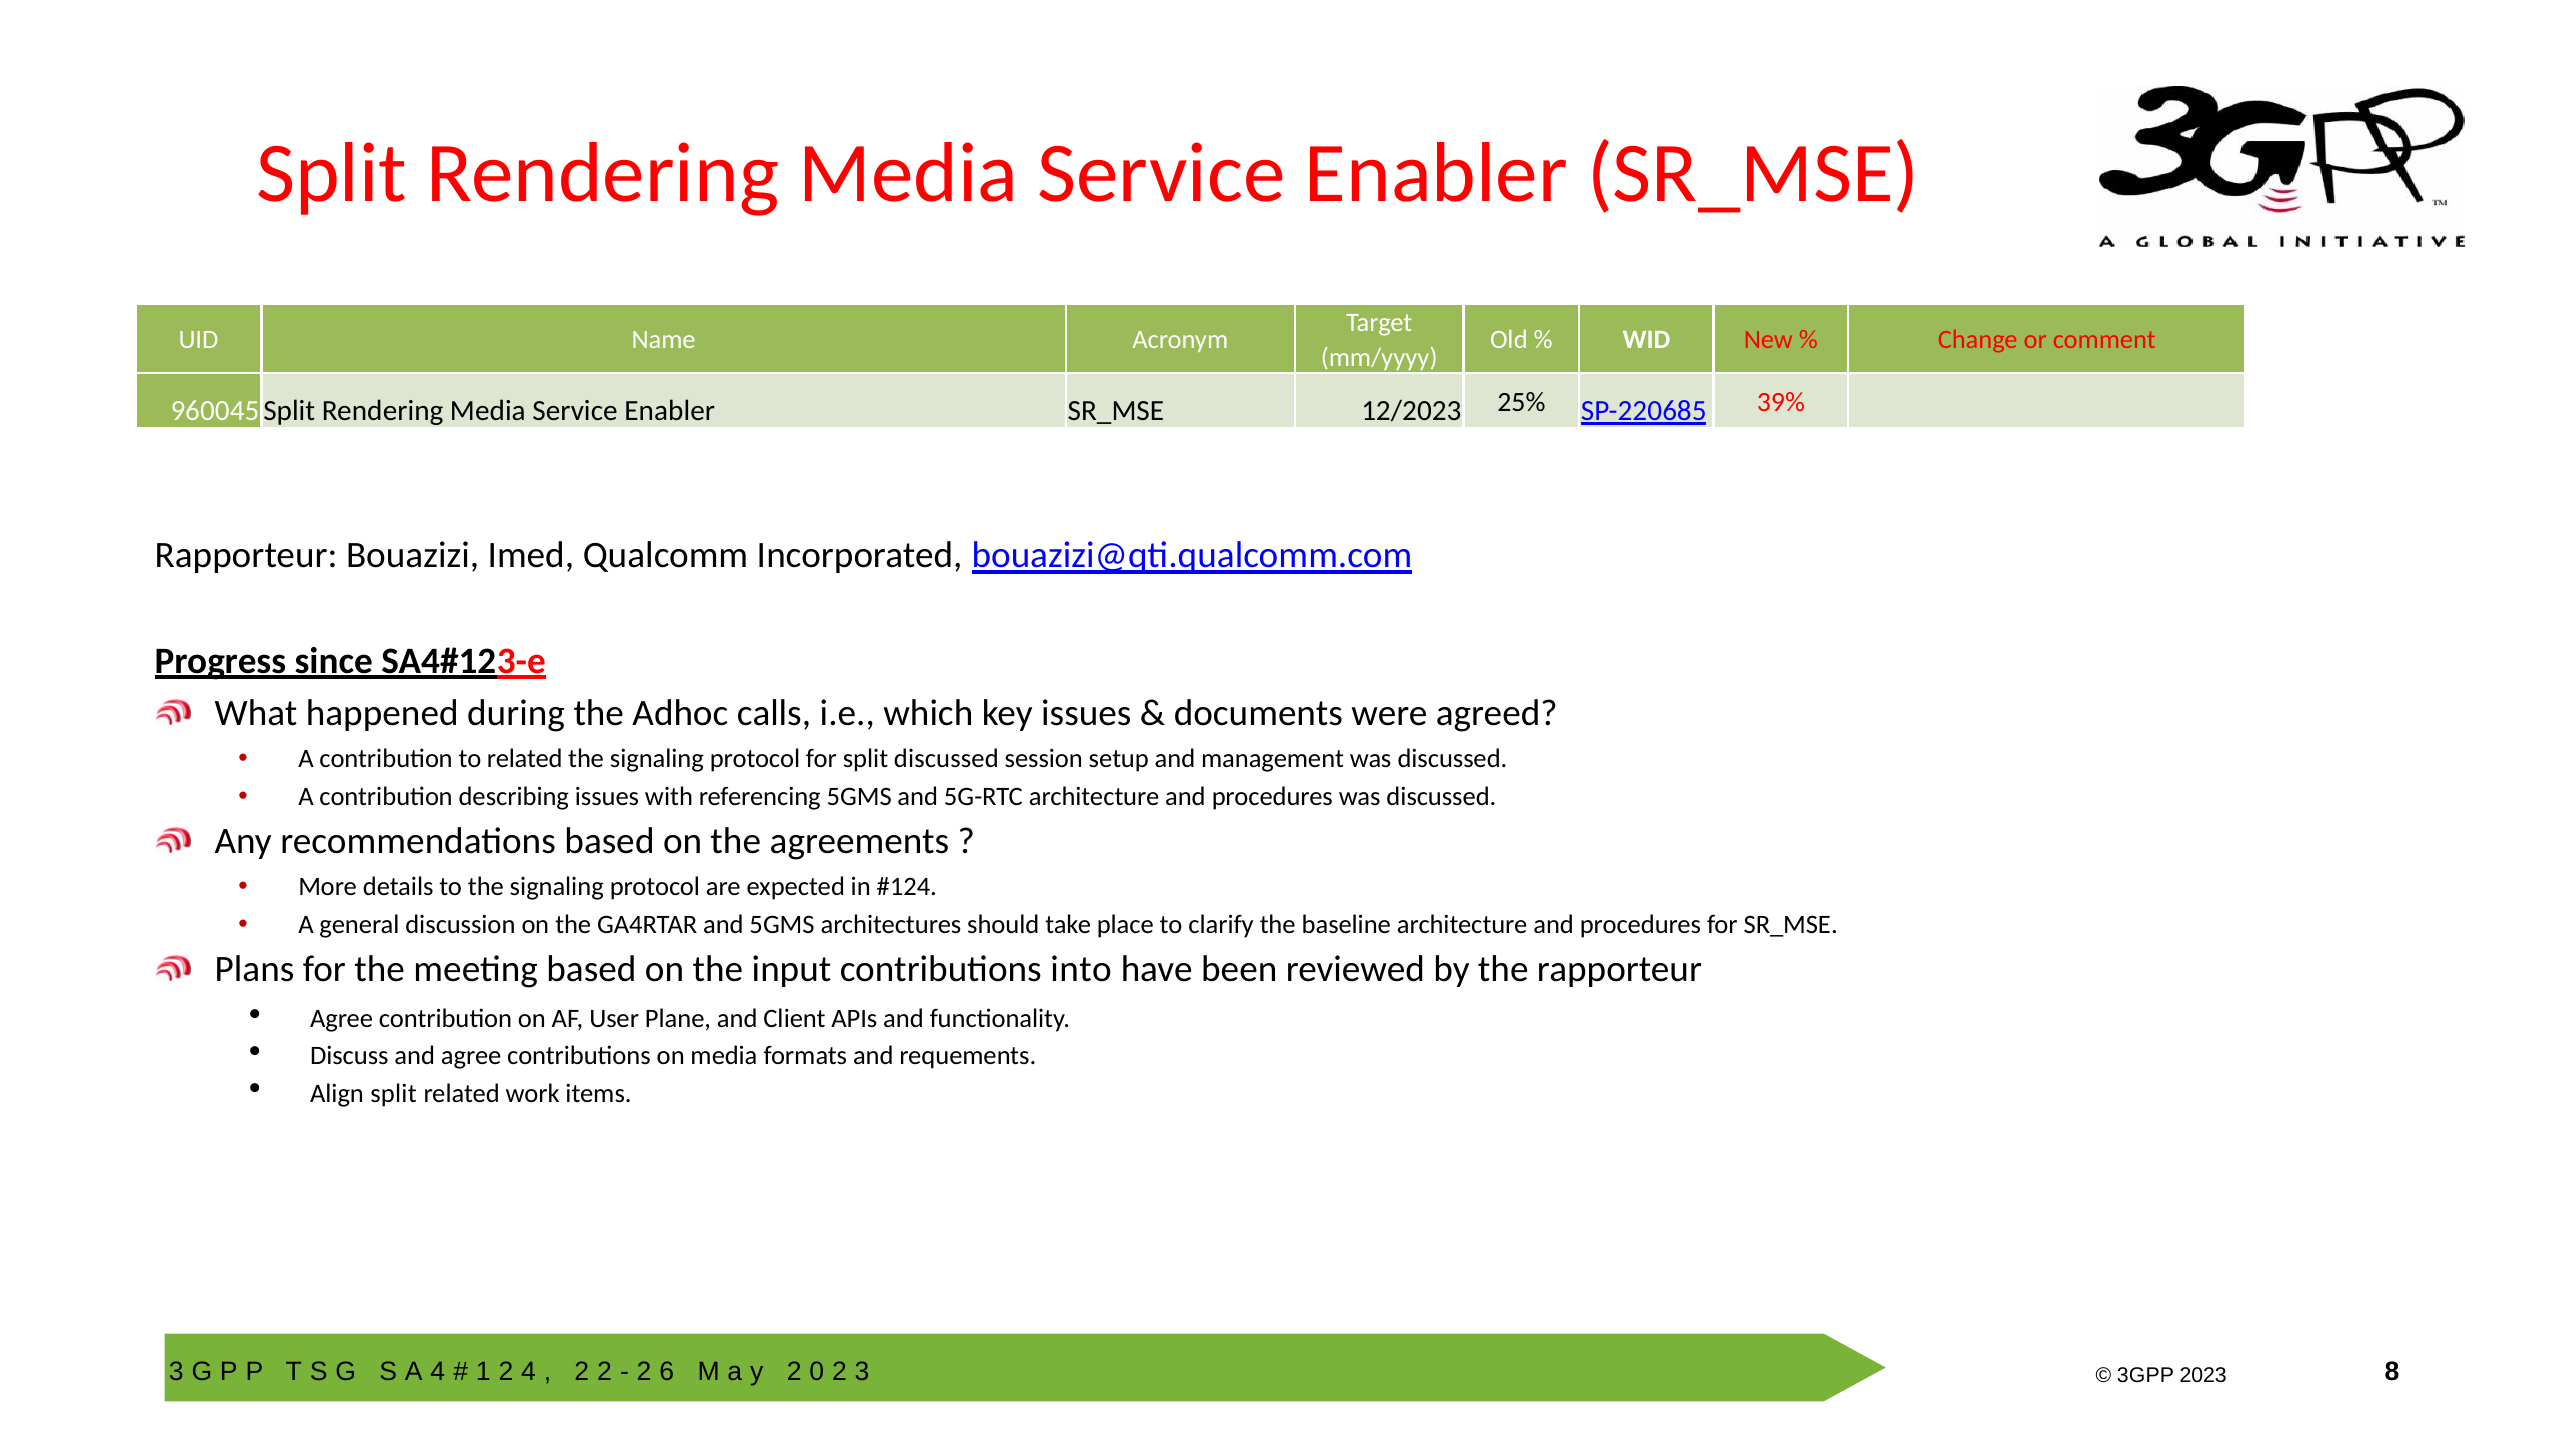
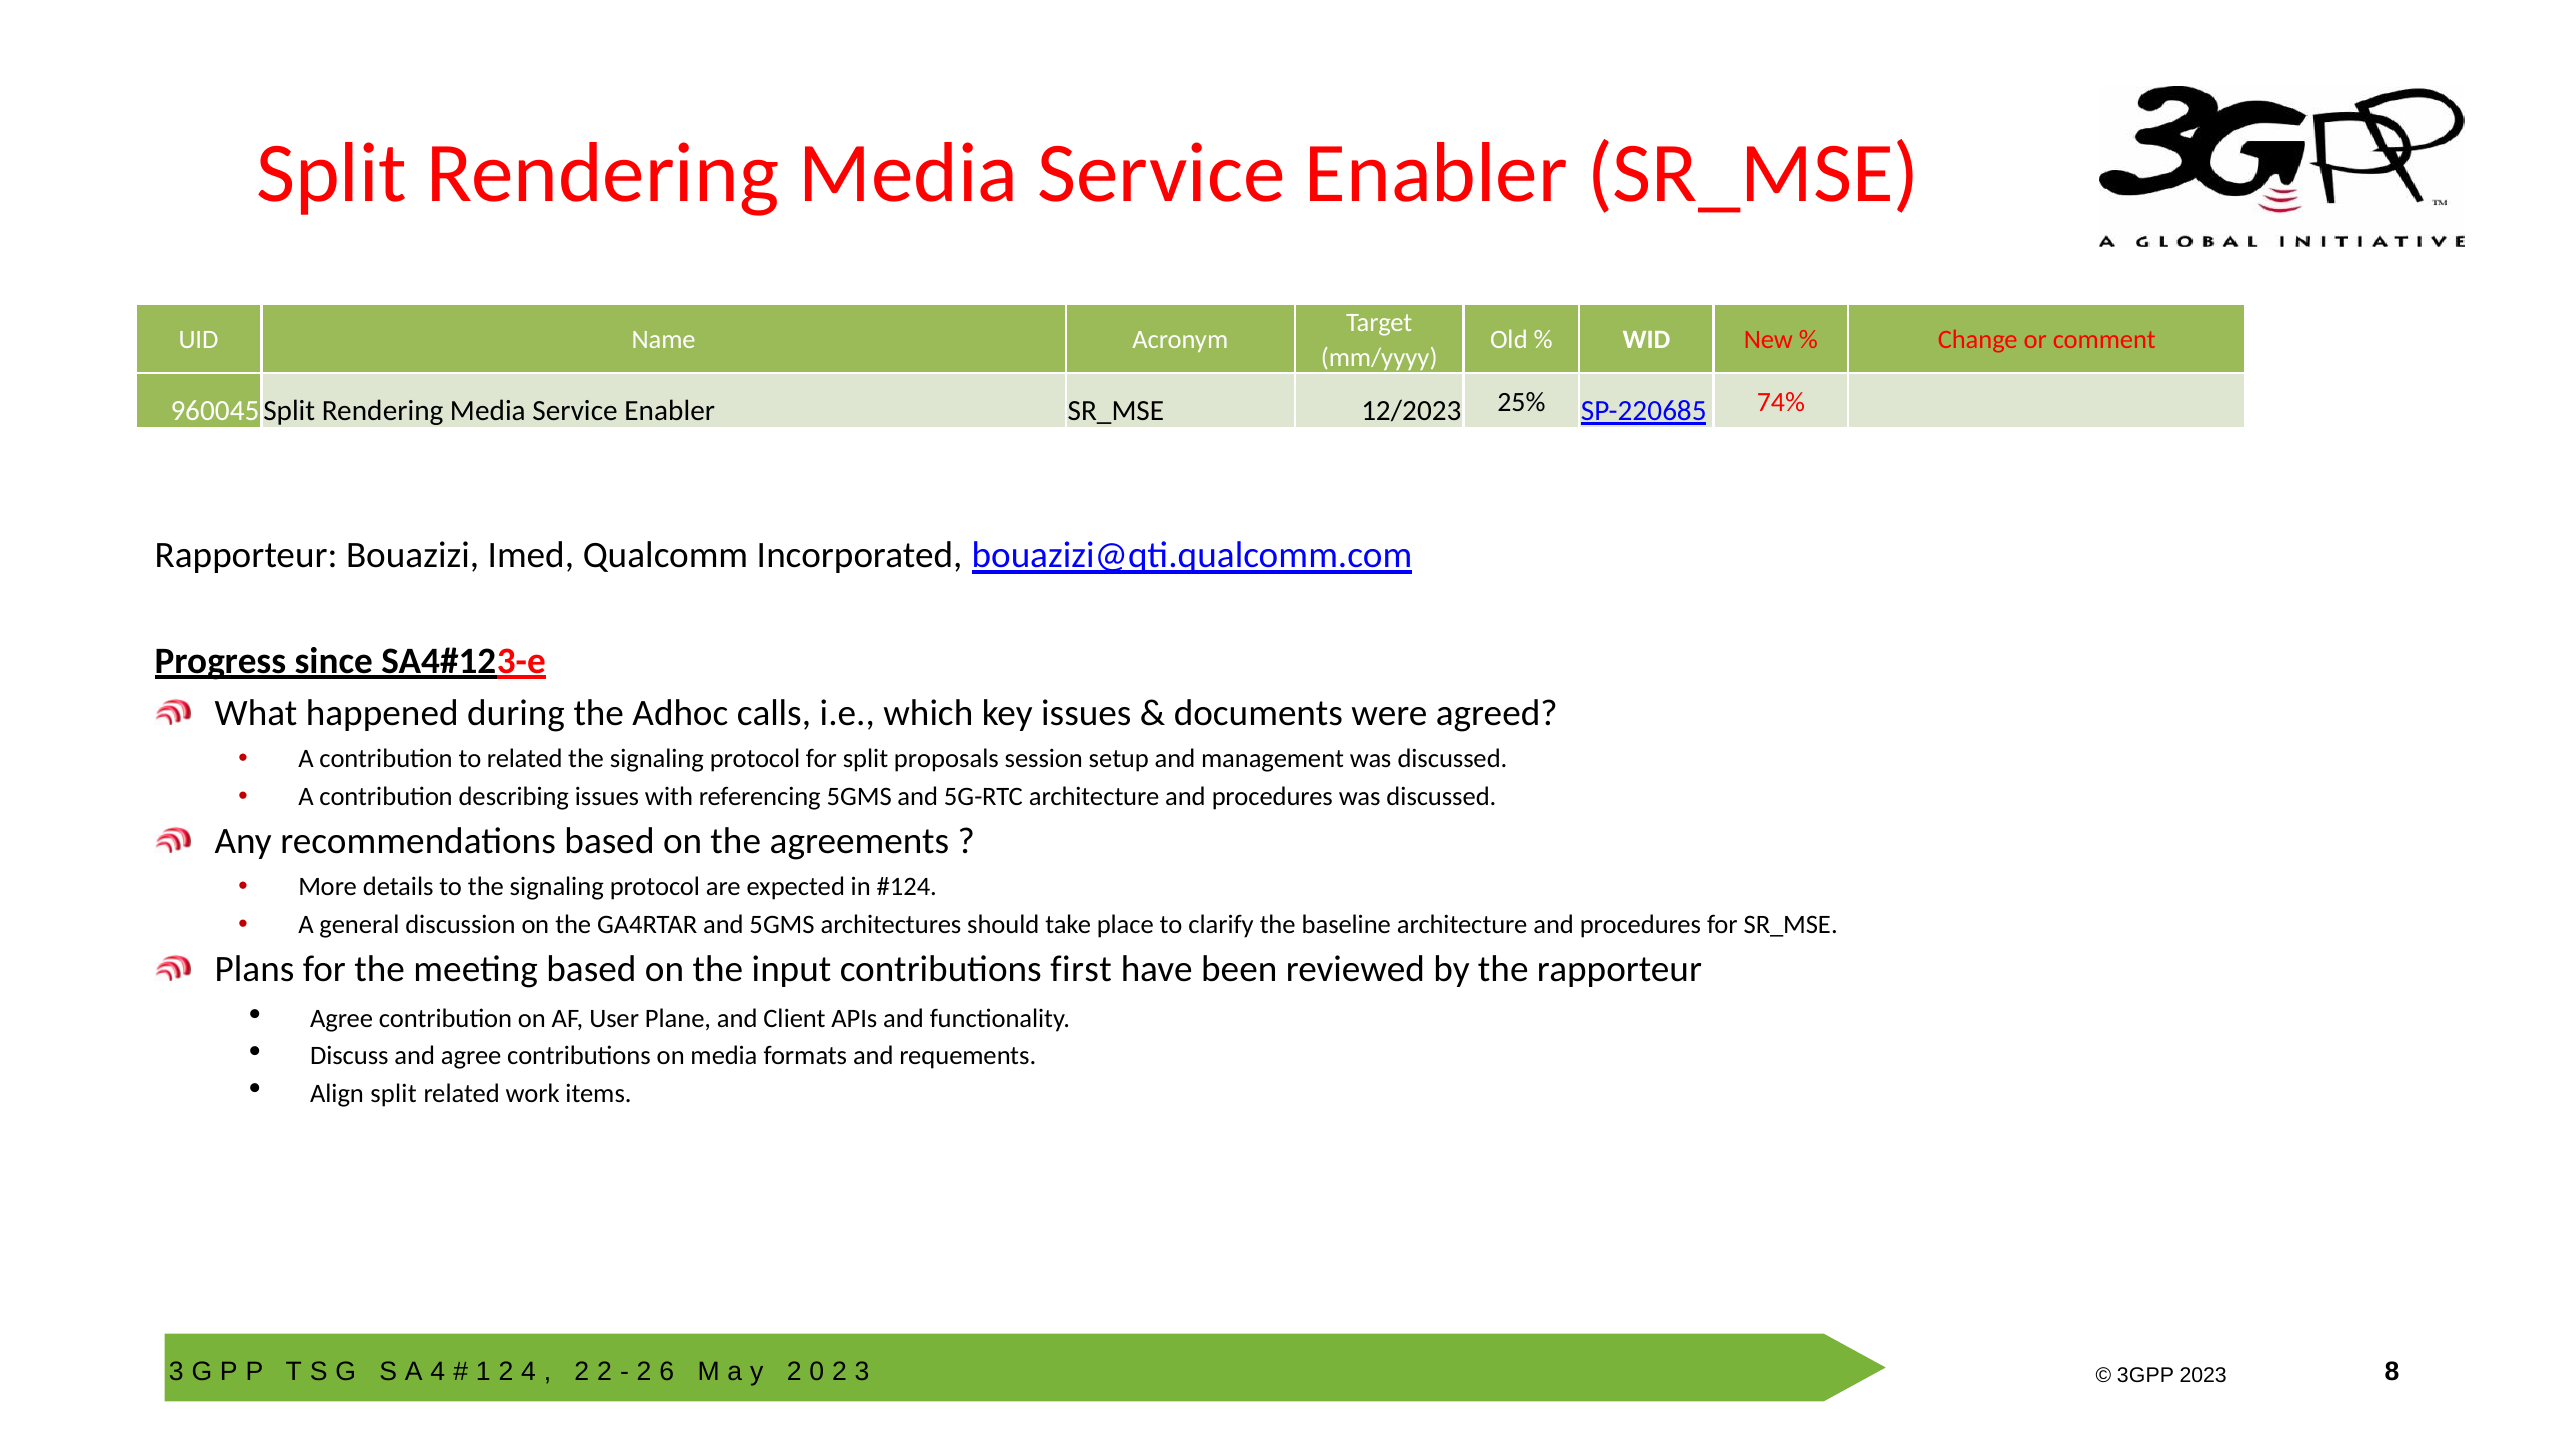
39%: 39% -> 74% (1781, 402)
split discussed: discussed -> proposals (946, 759)
into: into -> first (1081, 969)
